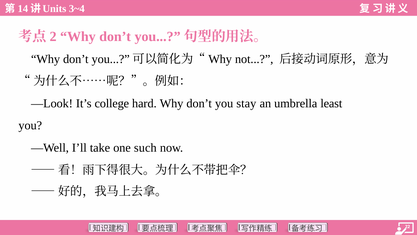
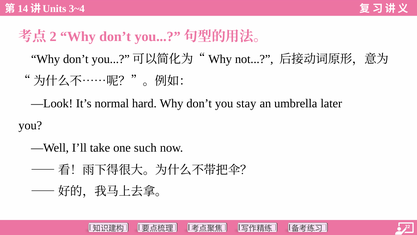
college: college -> normal (112, 103)
least: least -> later (331, 103)
